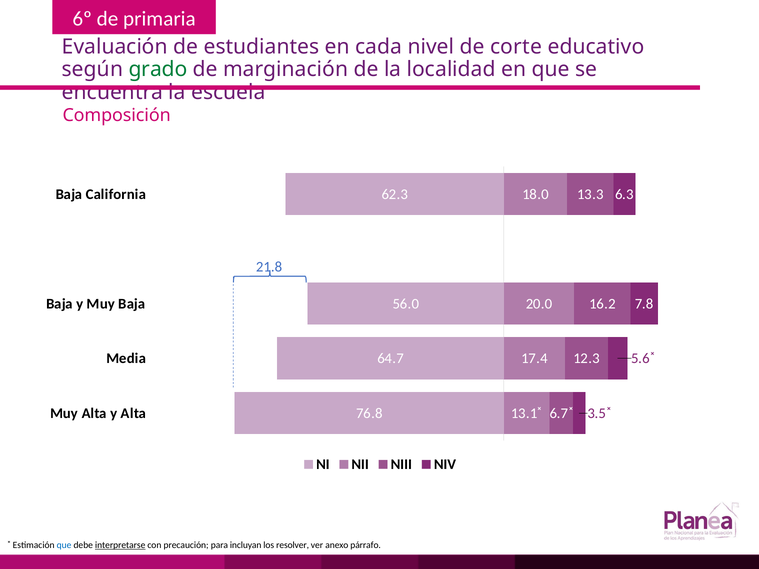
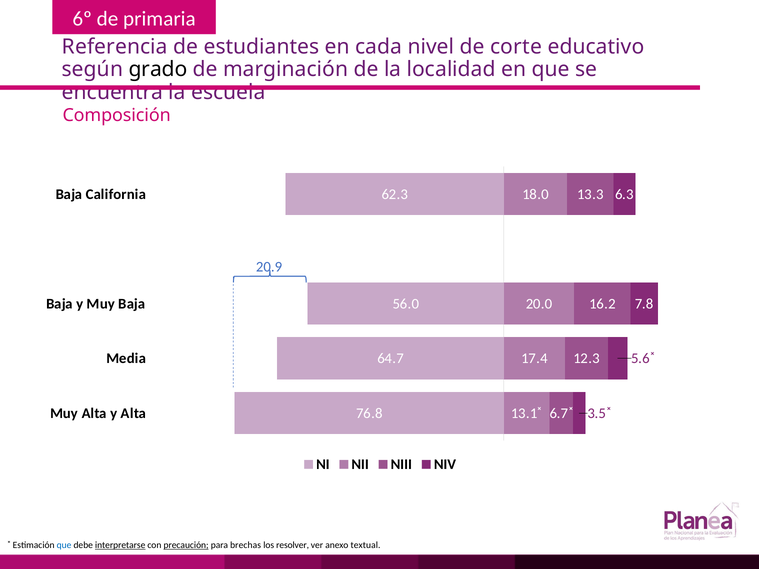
Evaluación: Evaluación -> Referencia (115, 47)
grado colour: green -> black (158, 70)
21.8: 21.8 -> 20.9 (269, 267)
precaución underline: none -> present (186, 546)
incluyan: incluyan -> brechas (246, 546)
párrafo: párrafo -> textual (366, 546)
